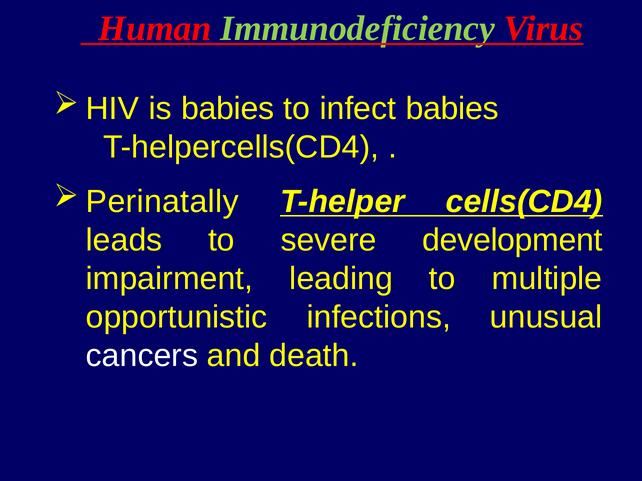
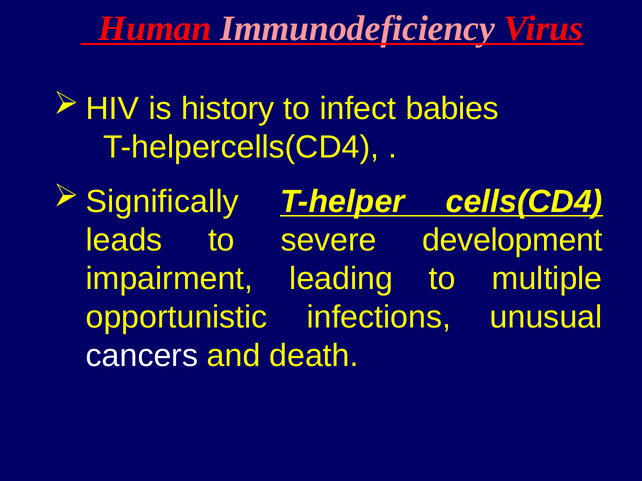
Immunodeficiency colour: light green -> pink (358, 28)
is babies: babies -> history (228, 109)
Perinatally: Perinatally -> Significally (162, 202)
